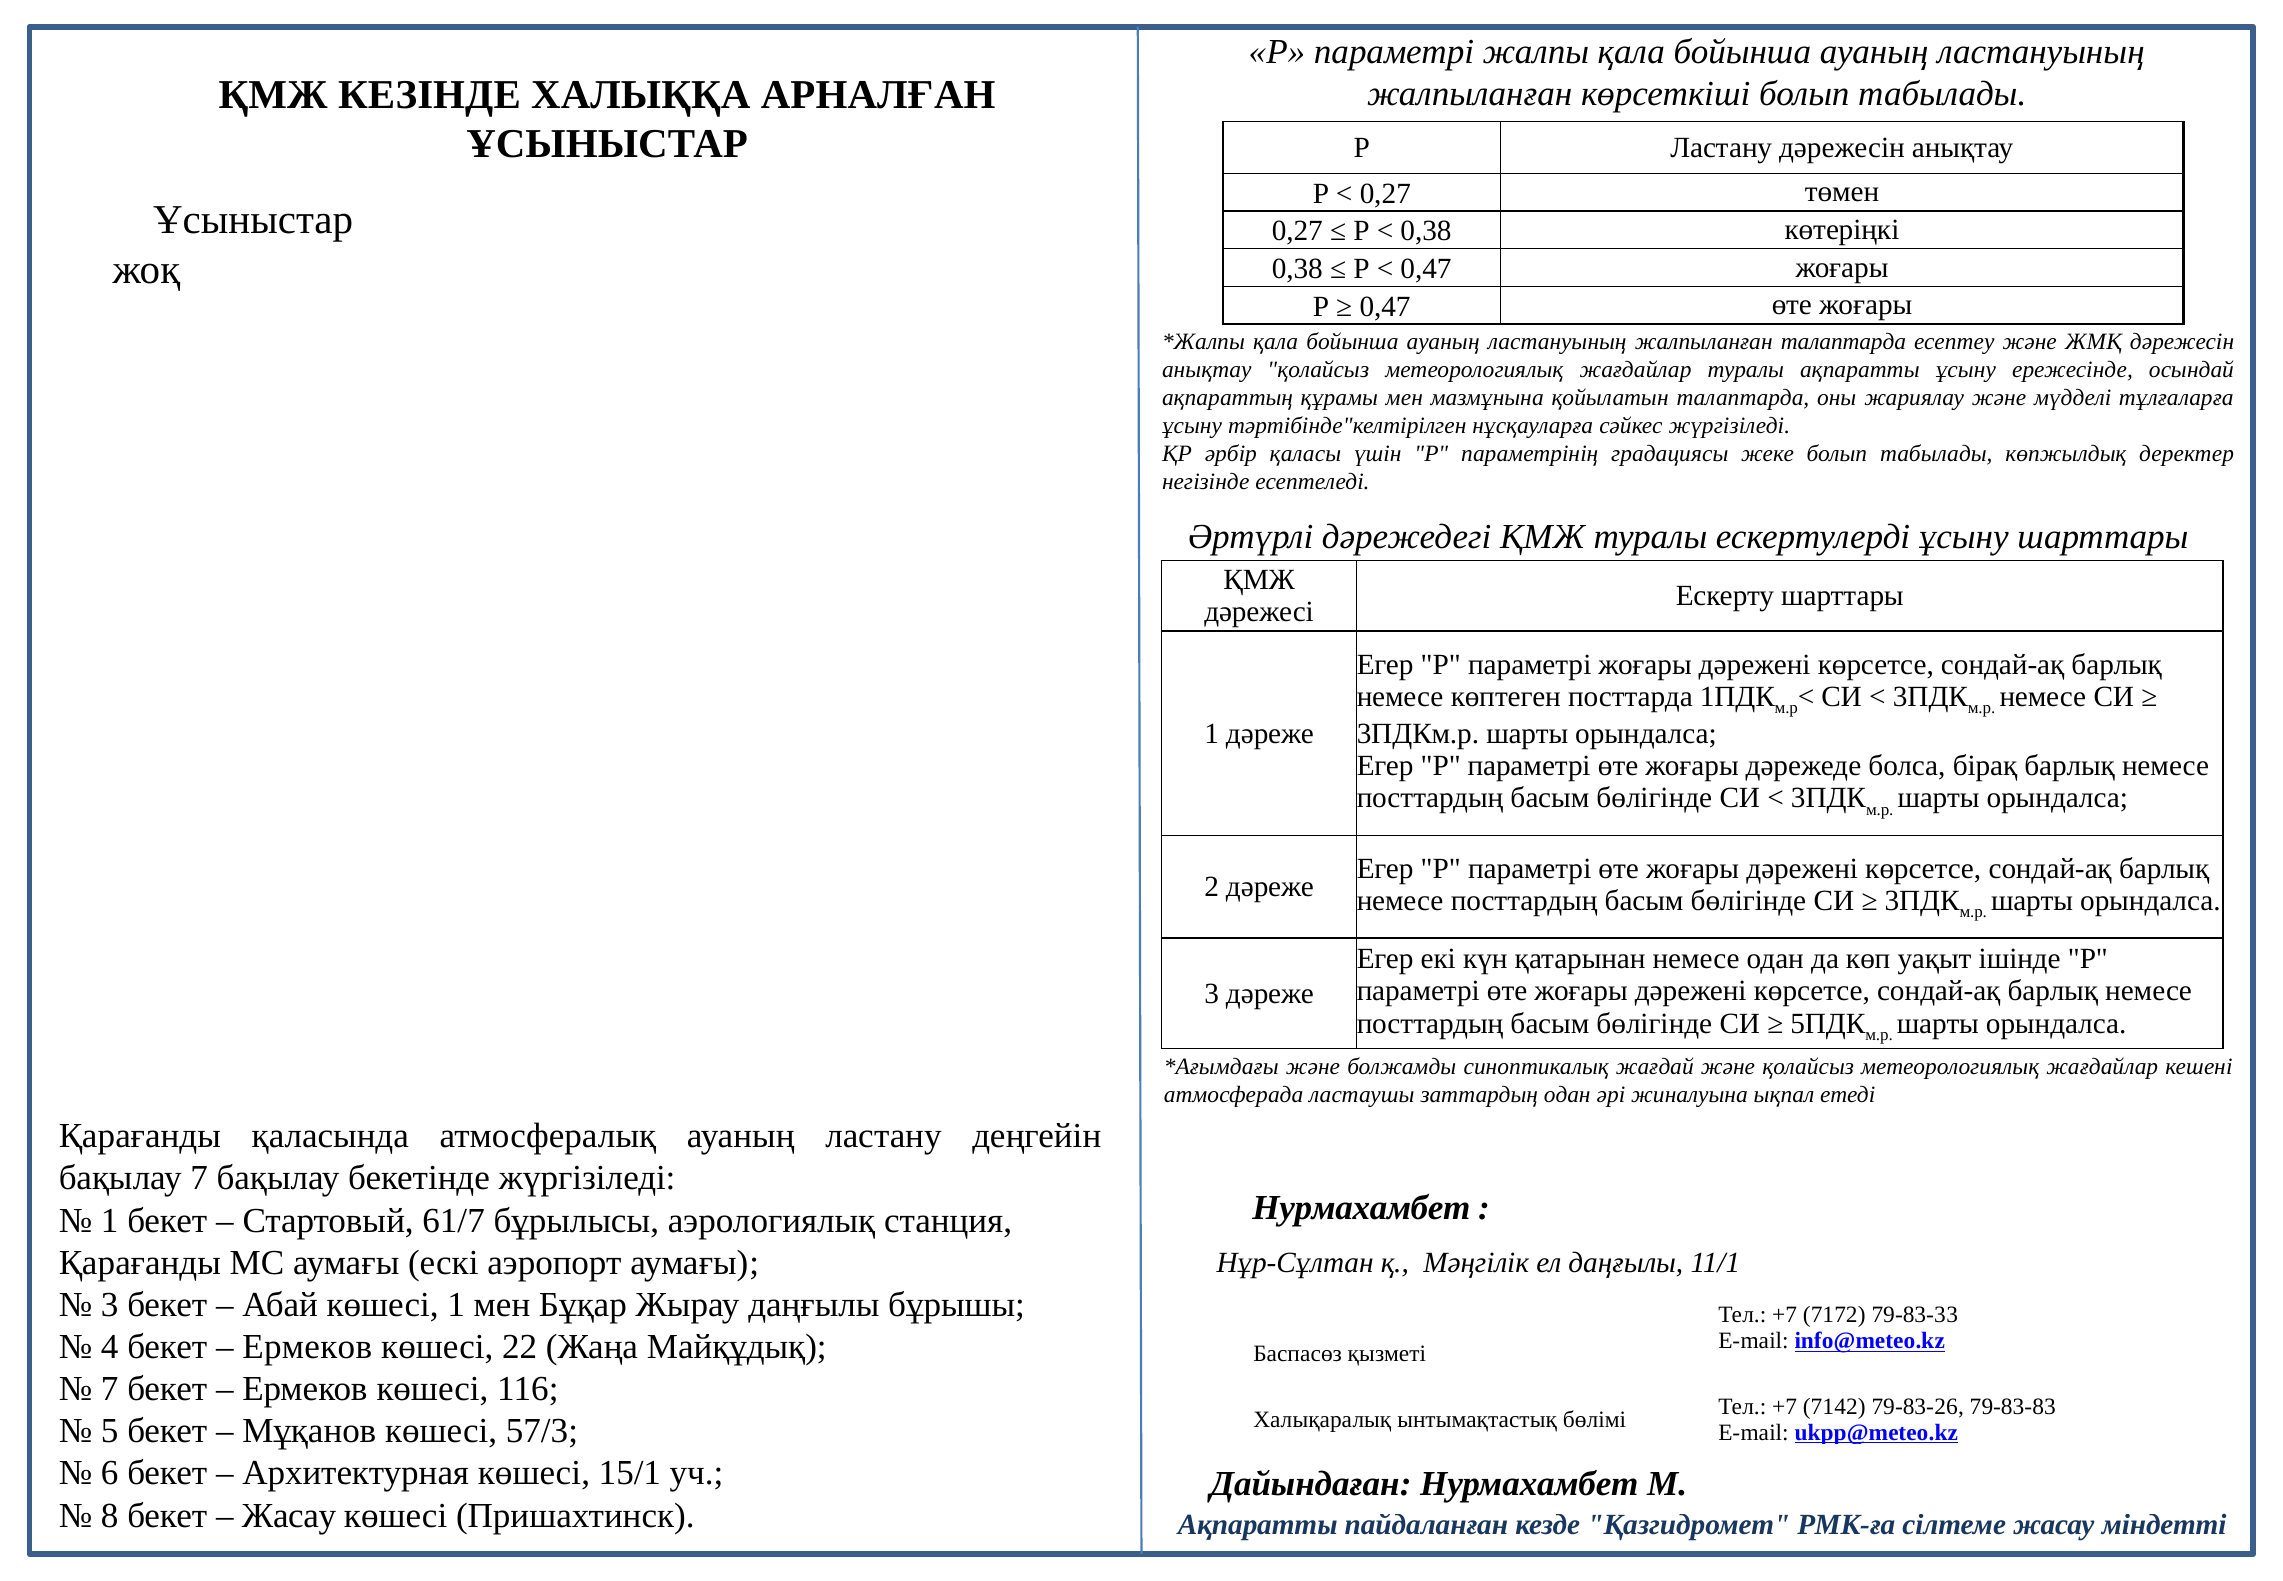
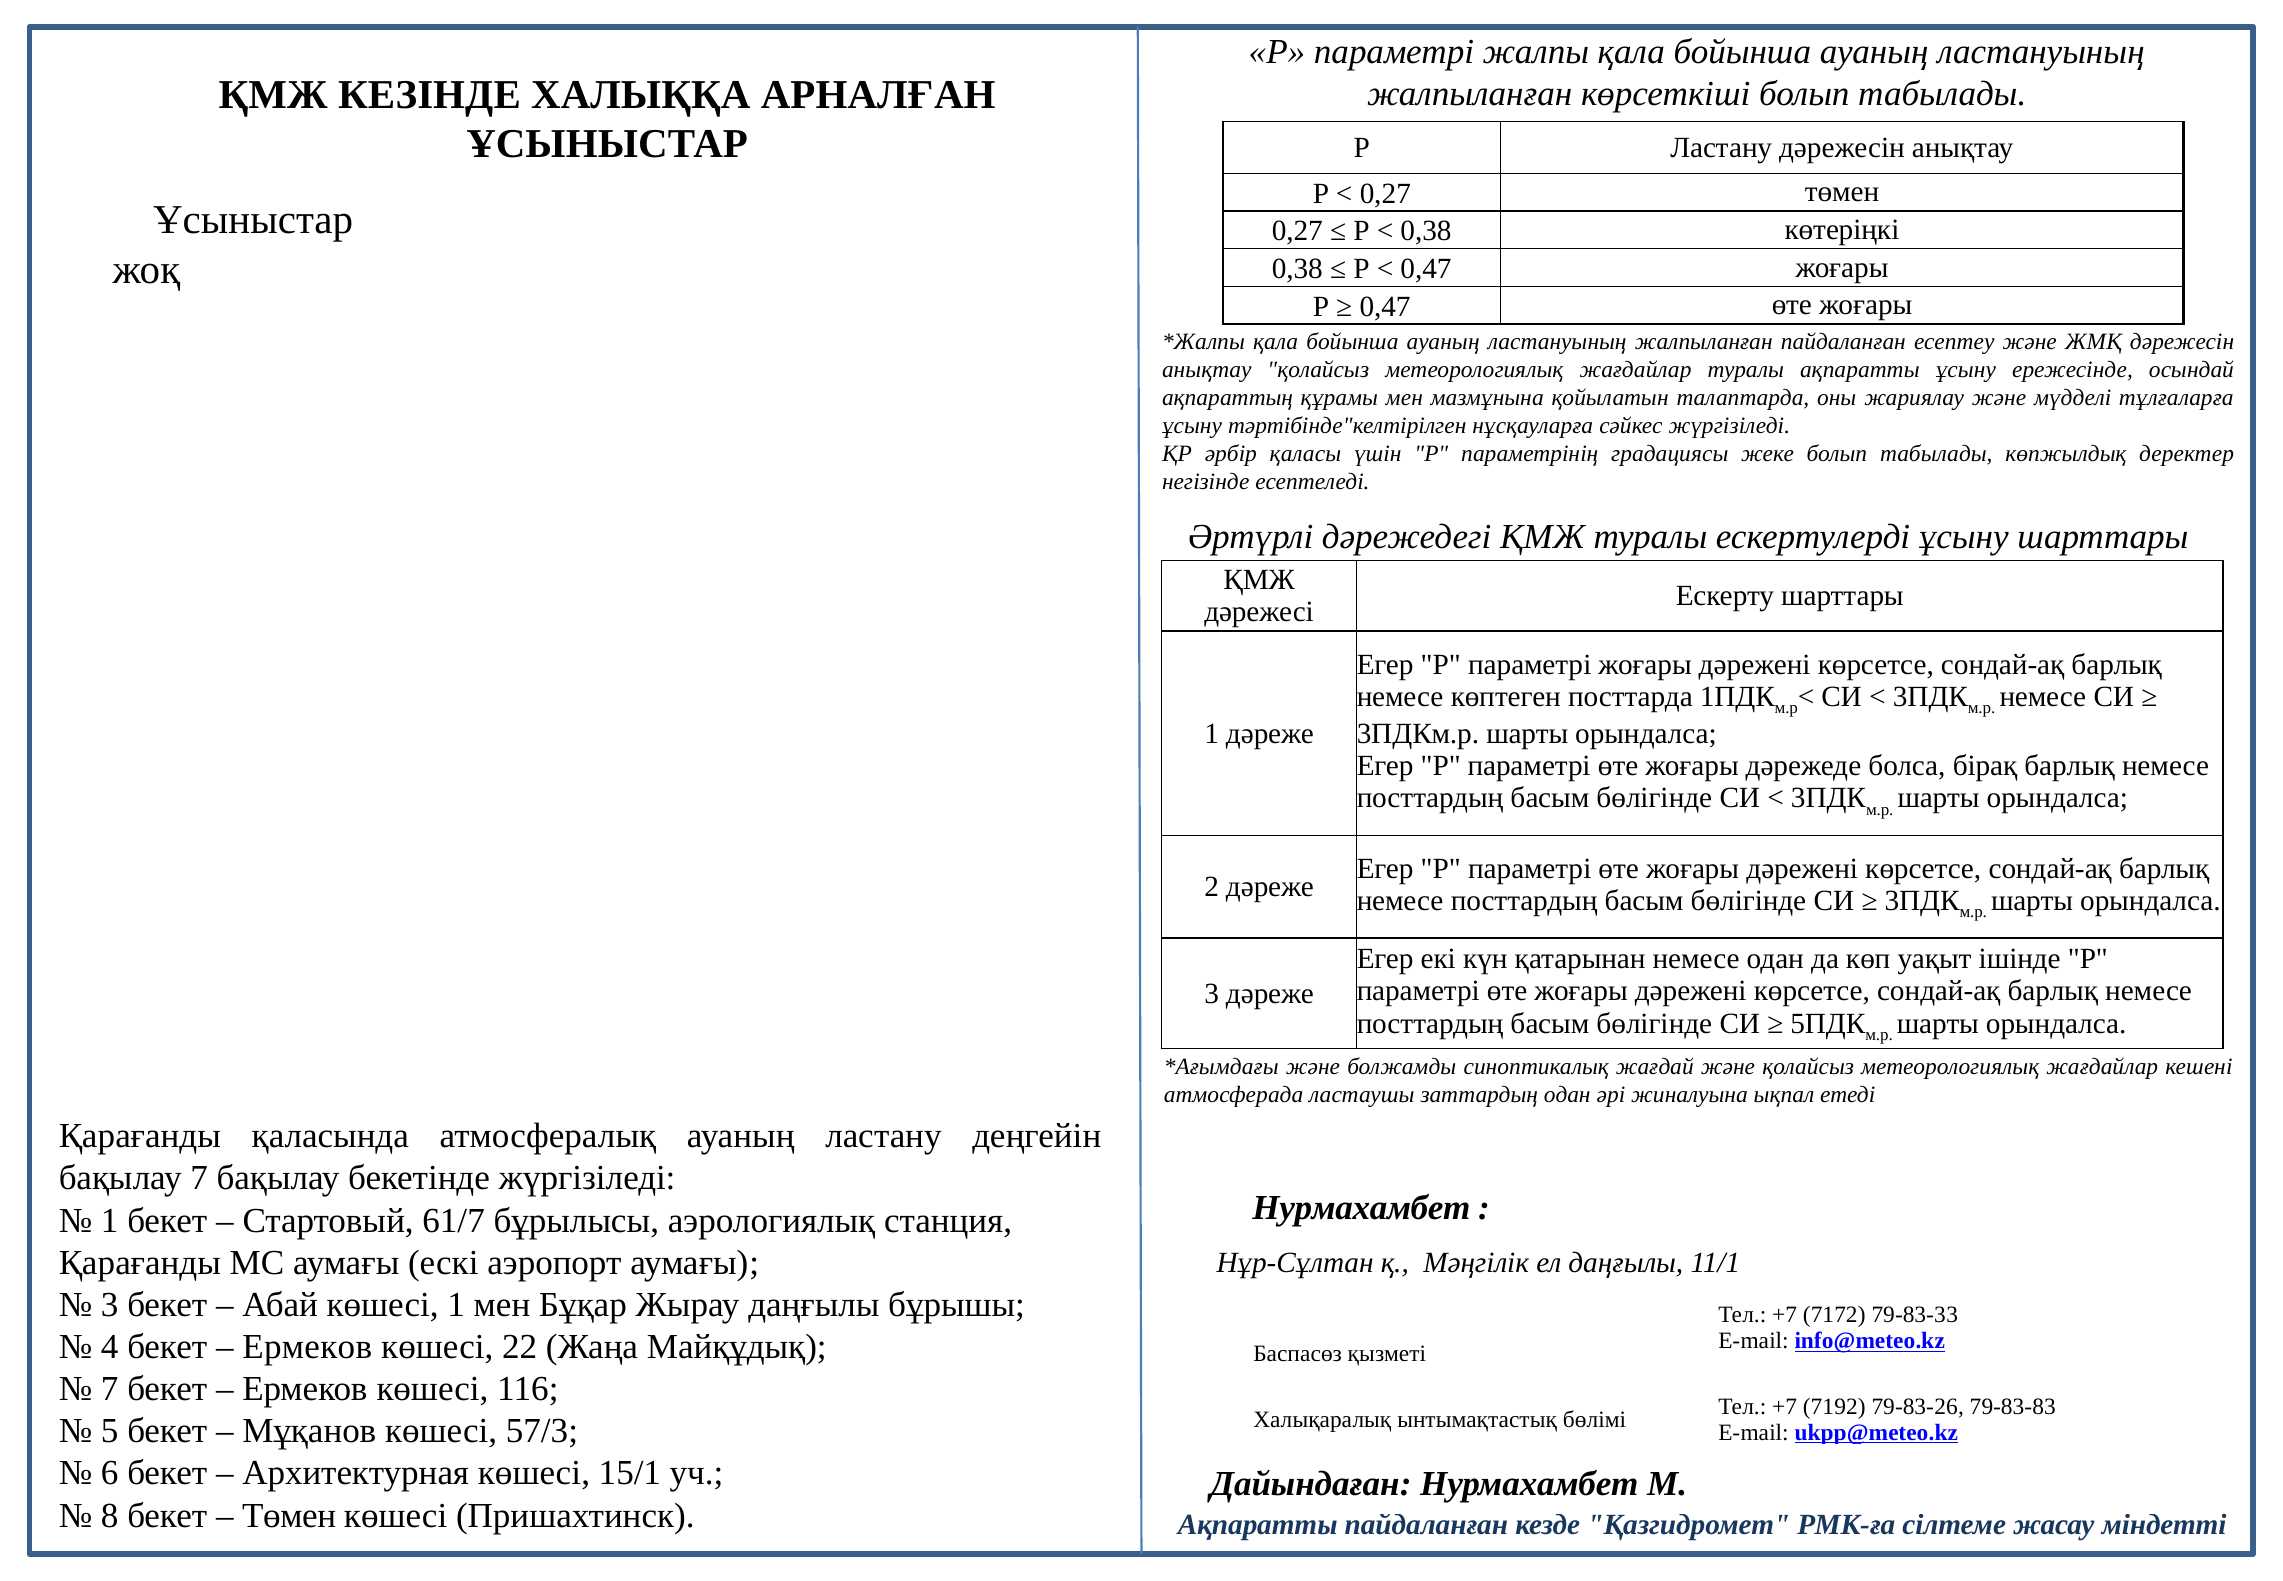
жалпыланған талаптарда: талаптарда -> пайдаланған (1843, 341)
7142: 7142 -> 7192 (1834, 1406)
Жасау: Жасау -> Төмен (289, 1515)
